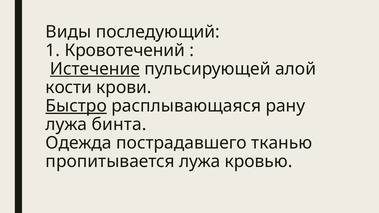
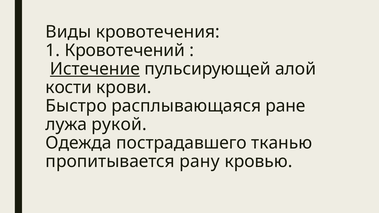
последующий: последующий -> кровотечения (158, 32)
Быстро underline: present -> none (76, 106)
рану: рану -> ране (285, 106)
бинта: бинта -> рукой (119, 125)
пропитывается лужа: лужа -> рану (200, 162)
